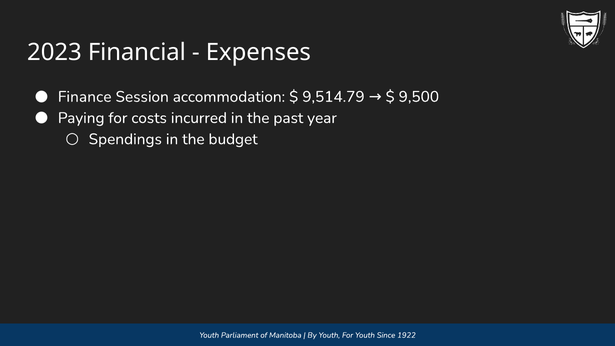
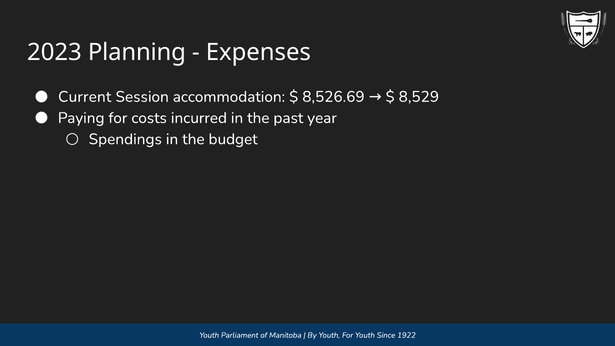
Financial: Financial -> Planning (137, 52)
Finance: Finance -> Current (85, 97)
9,514.79: 9,514.79 -> 8,526.69 (333, 97)
9,500: 9,500 -> 8,529 (419, 97)
